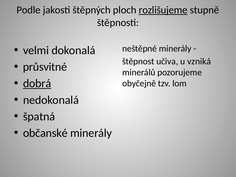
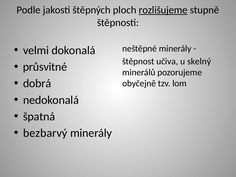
vzniká: vzniká -> skelný (199, 61)
dobrá underline: present -> none (37, 83)
občanské: občanské -> bezbarvý (45, 133)
